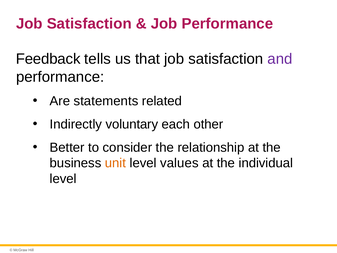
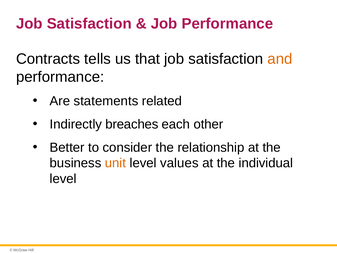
Feedback: Feedback -> Contracts (48, 59)
and colour: purple -> orange (280, 59)
voluntary: voluntary -> breaches (132, 124)
